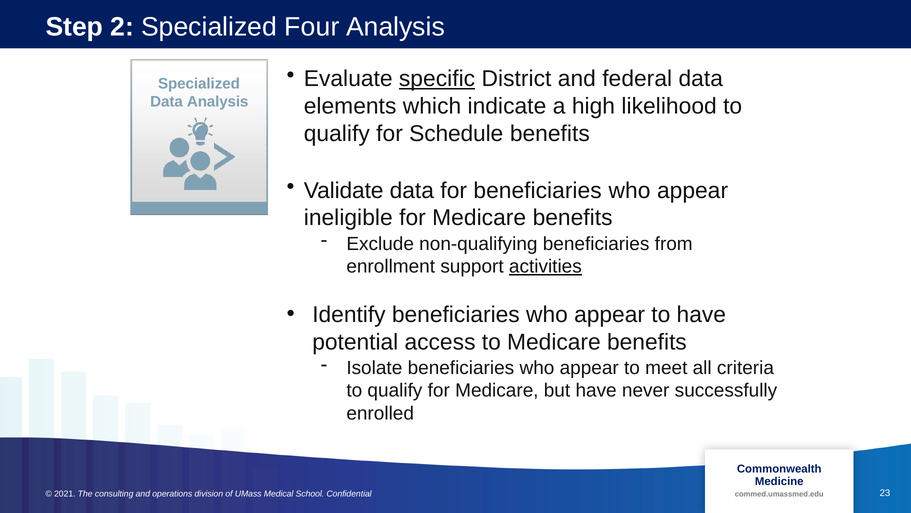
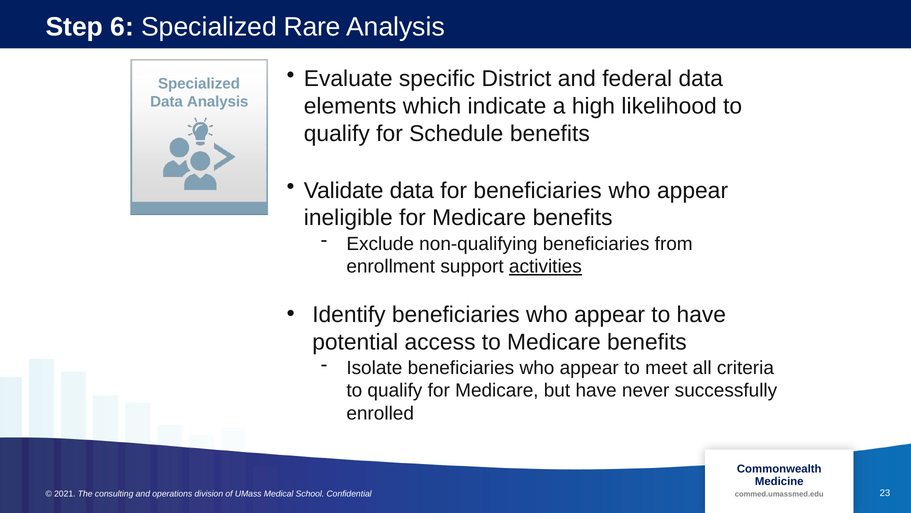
2: 2 -> 6 (122, 27)
Four: Four -> Rare (312, 27)
specific underline: present -> none (437, 79)
